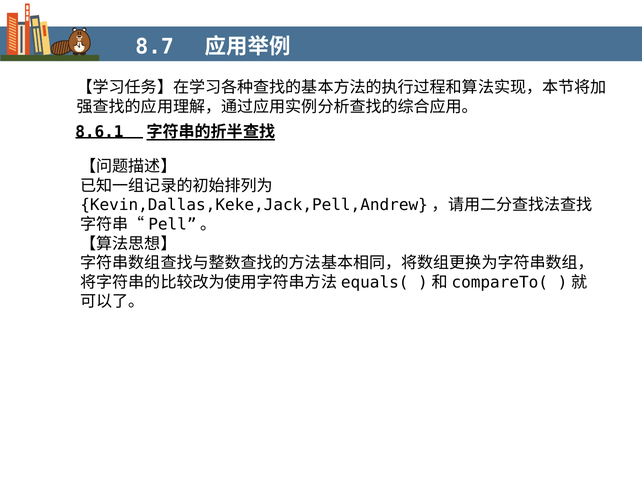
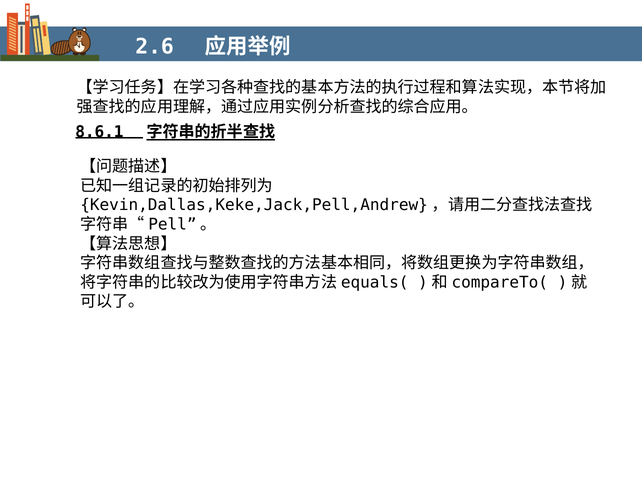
8.7: 8.7 -> 2.6 (155, 47)
